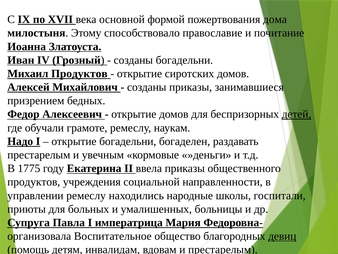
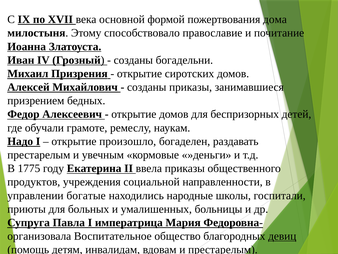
Михаил Продуктов: Продуктов -> Призрения (79, 73)
детей underline: present -> none (297, 114)
открытие богадельни: богадельни -> произошло (128, 141)
управлении ремеслу: ремеслу -> богатые (86, 195)
